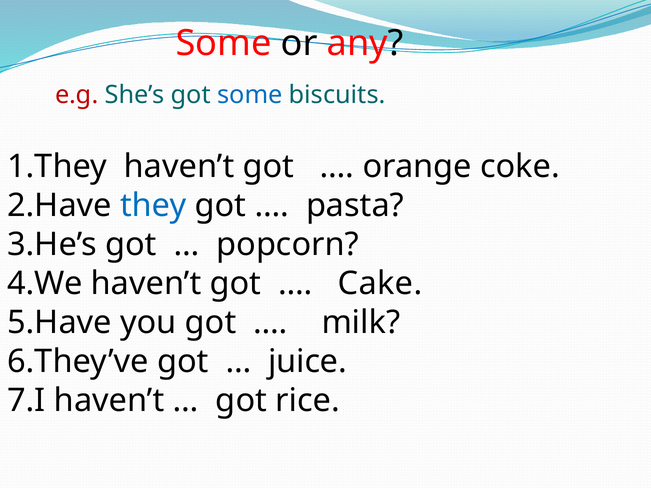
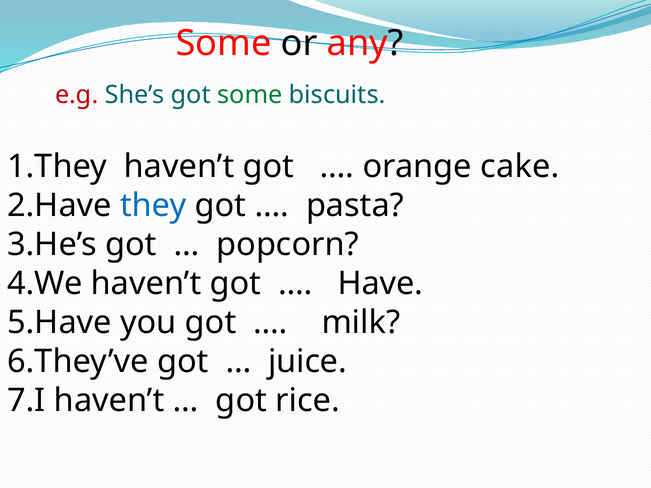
some colour: blue -> green (250, 95)
coke: coke -> cake (520, 167)
Cake: Cake -> Have (380, 284)
